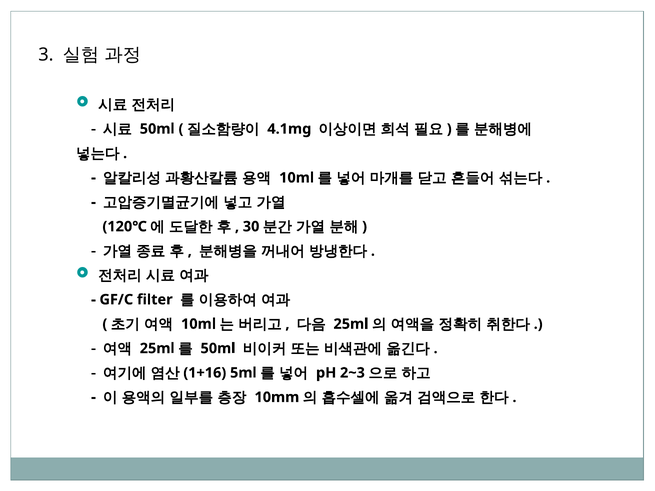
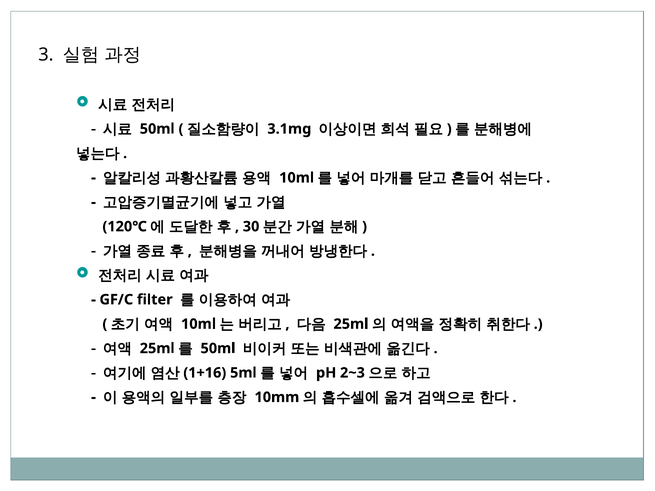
4.1mg: 4.1mg -> 3.1mg (289, 129)
